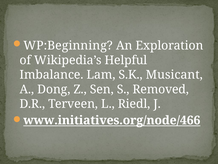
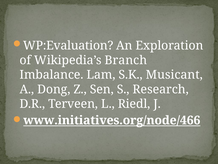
WP:Beginning: WP:Beginning -> WP:Evaluation (68, 46)
Helpful: Helpful -> Branch (126, 60)
Removed: Removed -> Research (161, 89)
